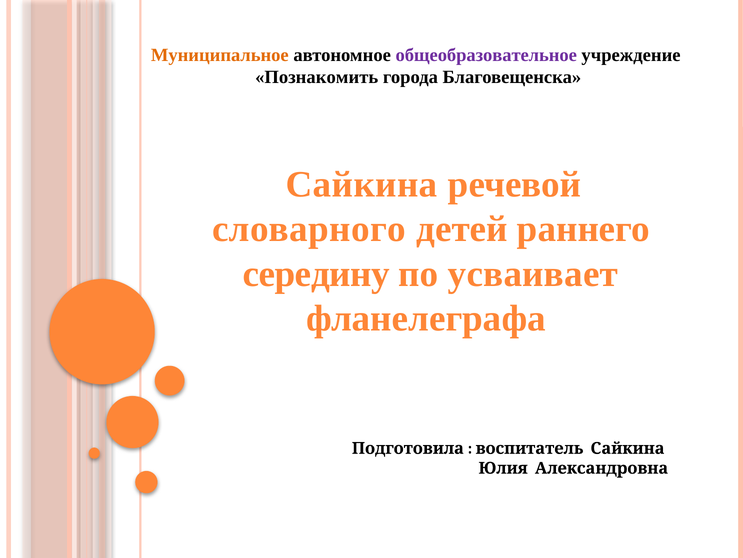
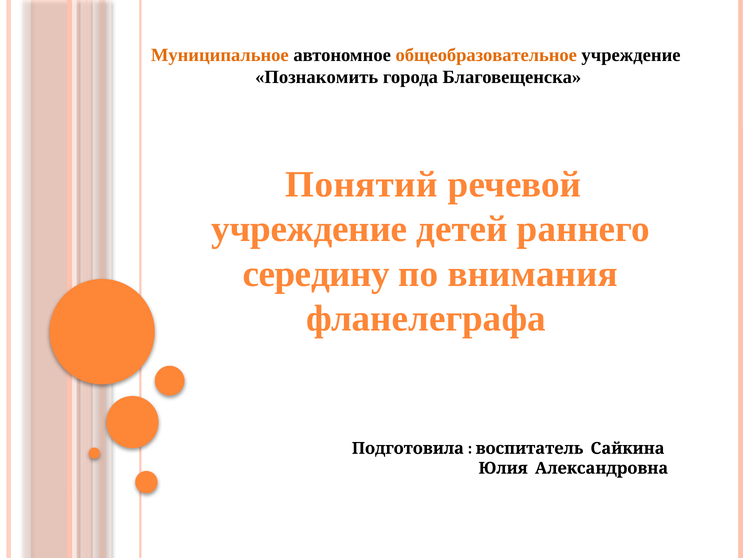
общеобразовательное colour: purple -> orange (486, 55)
Сайкина: Сайкина -> Понятий (362, 184)
словарного: словарного -> учреждение (309, 229)
усваивает: усваивает -> внимания (533, 273)
